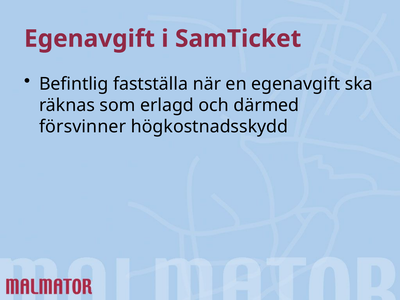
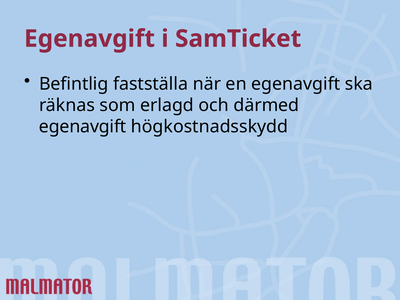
försvinner: försvinner -> egenavgift (83, 127)
